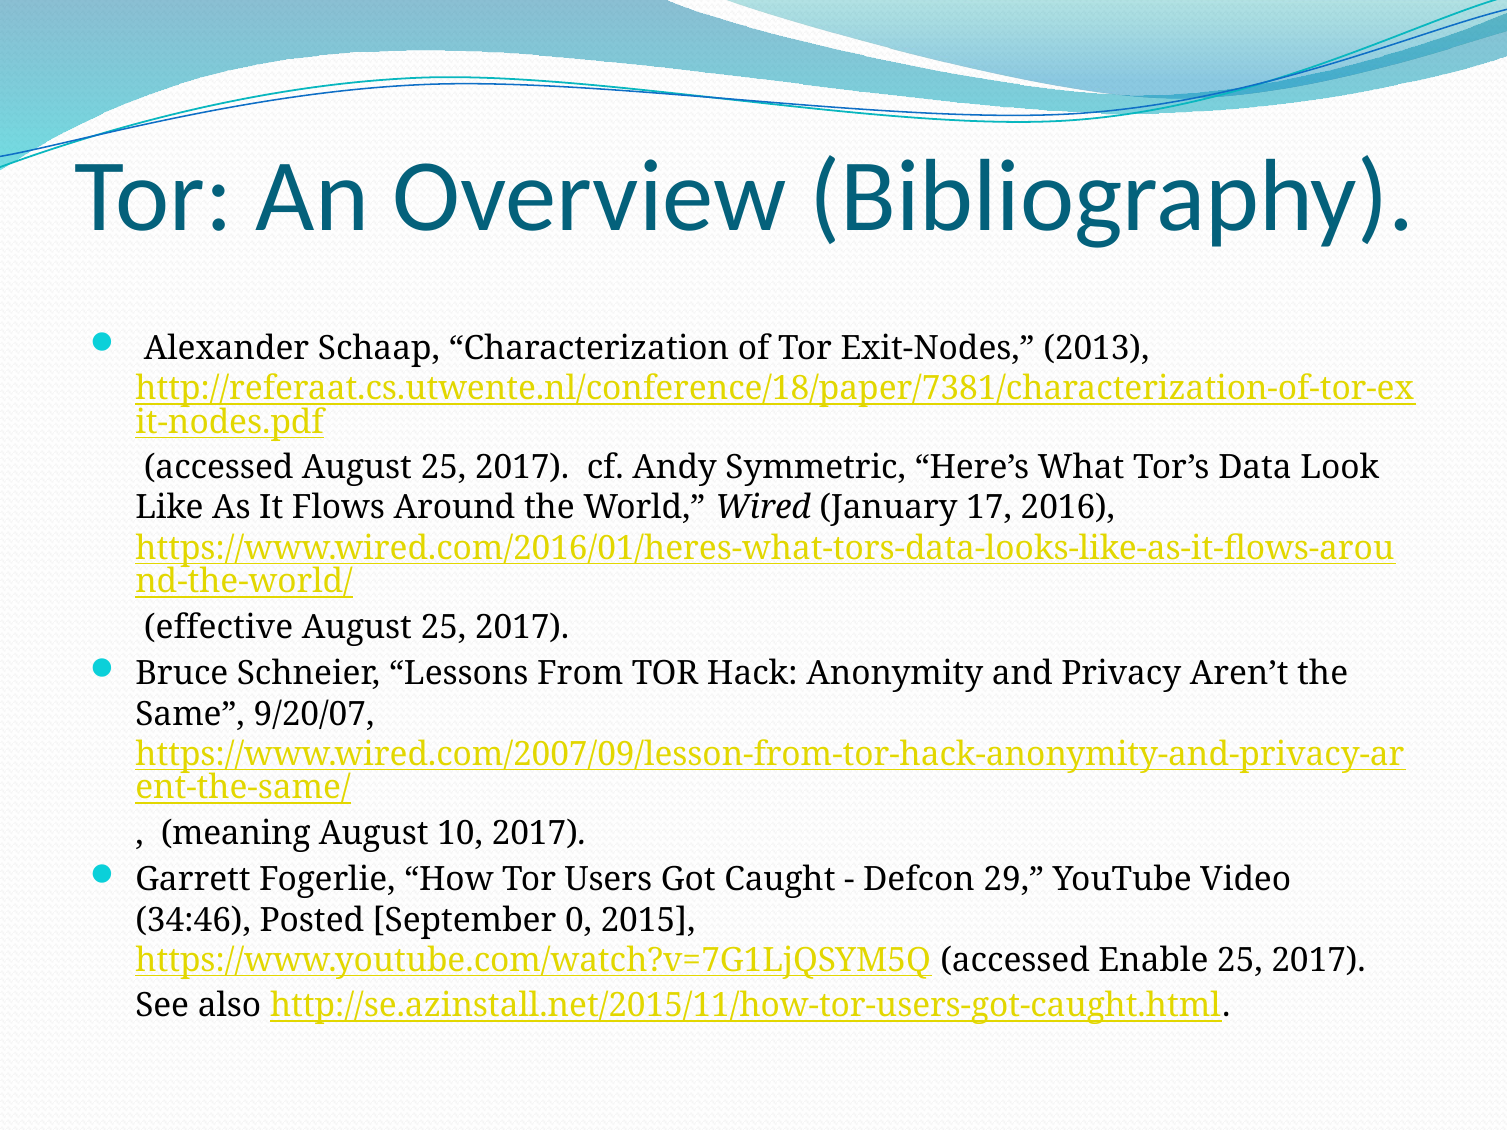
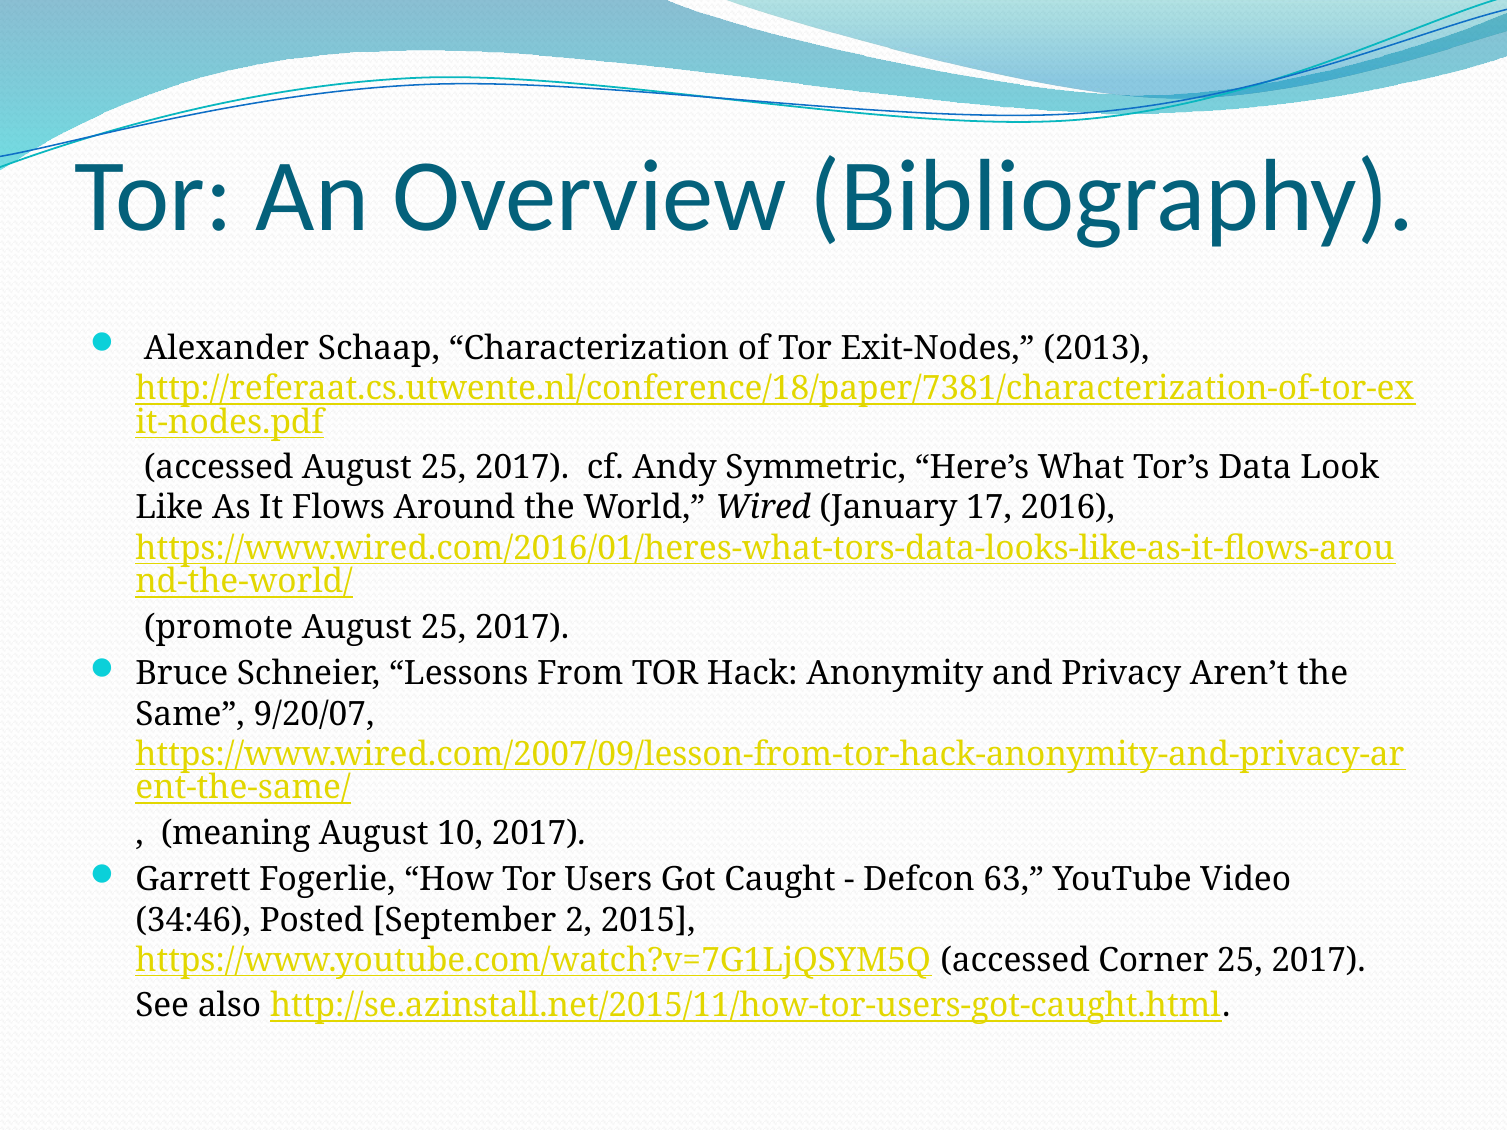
effective: effective -> promote (219, 627)
29: 29 -> 63 (1014, 880)
0: 0 -> 2 (579, 920)
Enable: Enable -> Corner (1153, 960)
